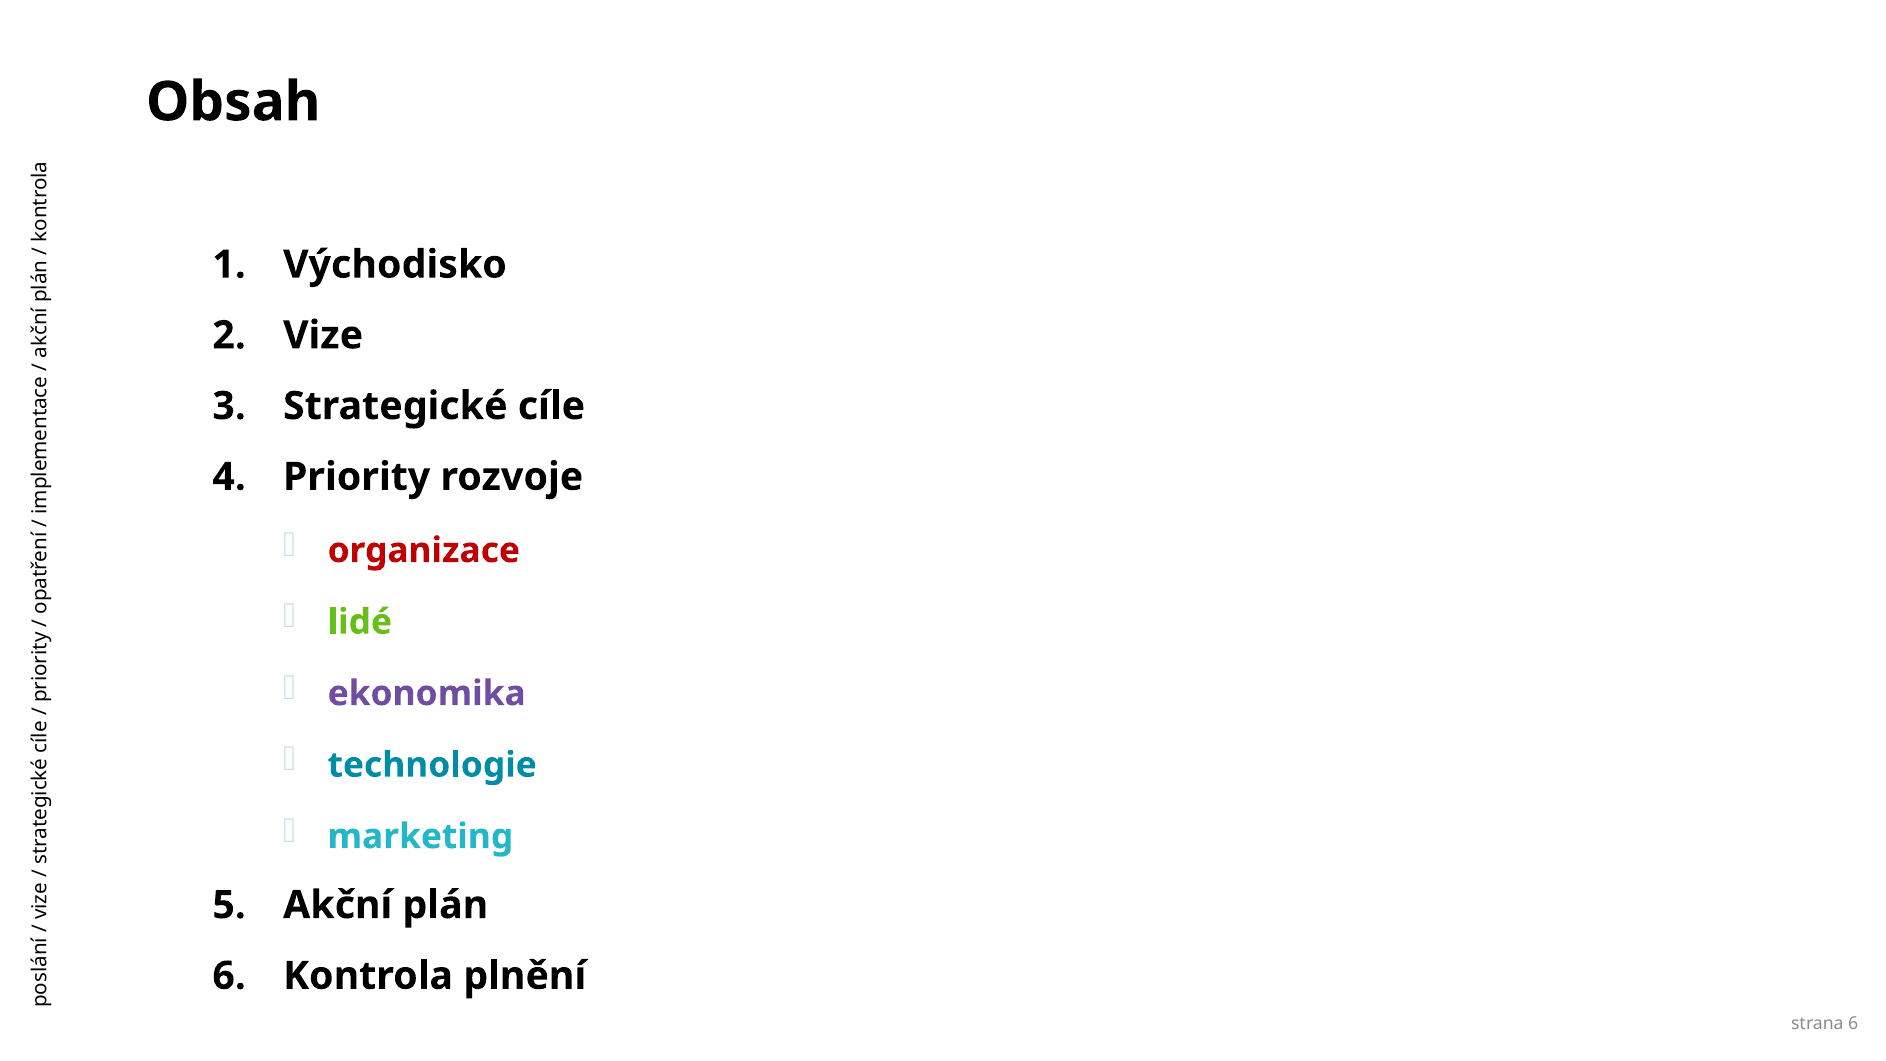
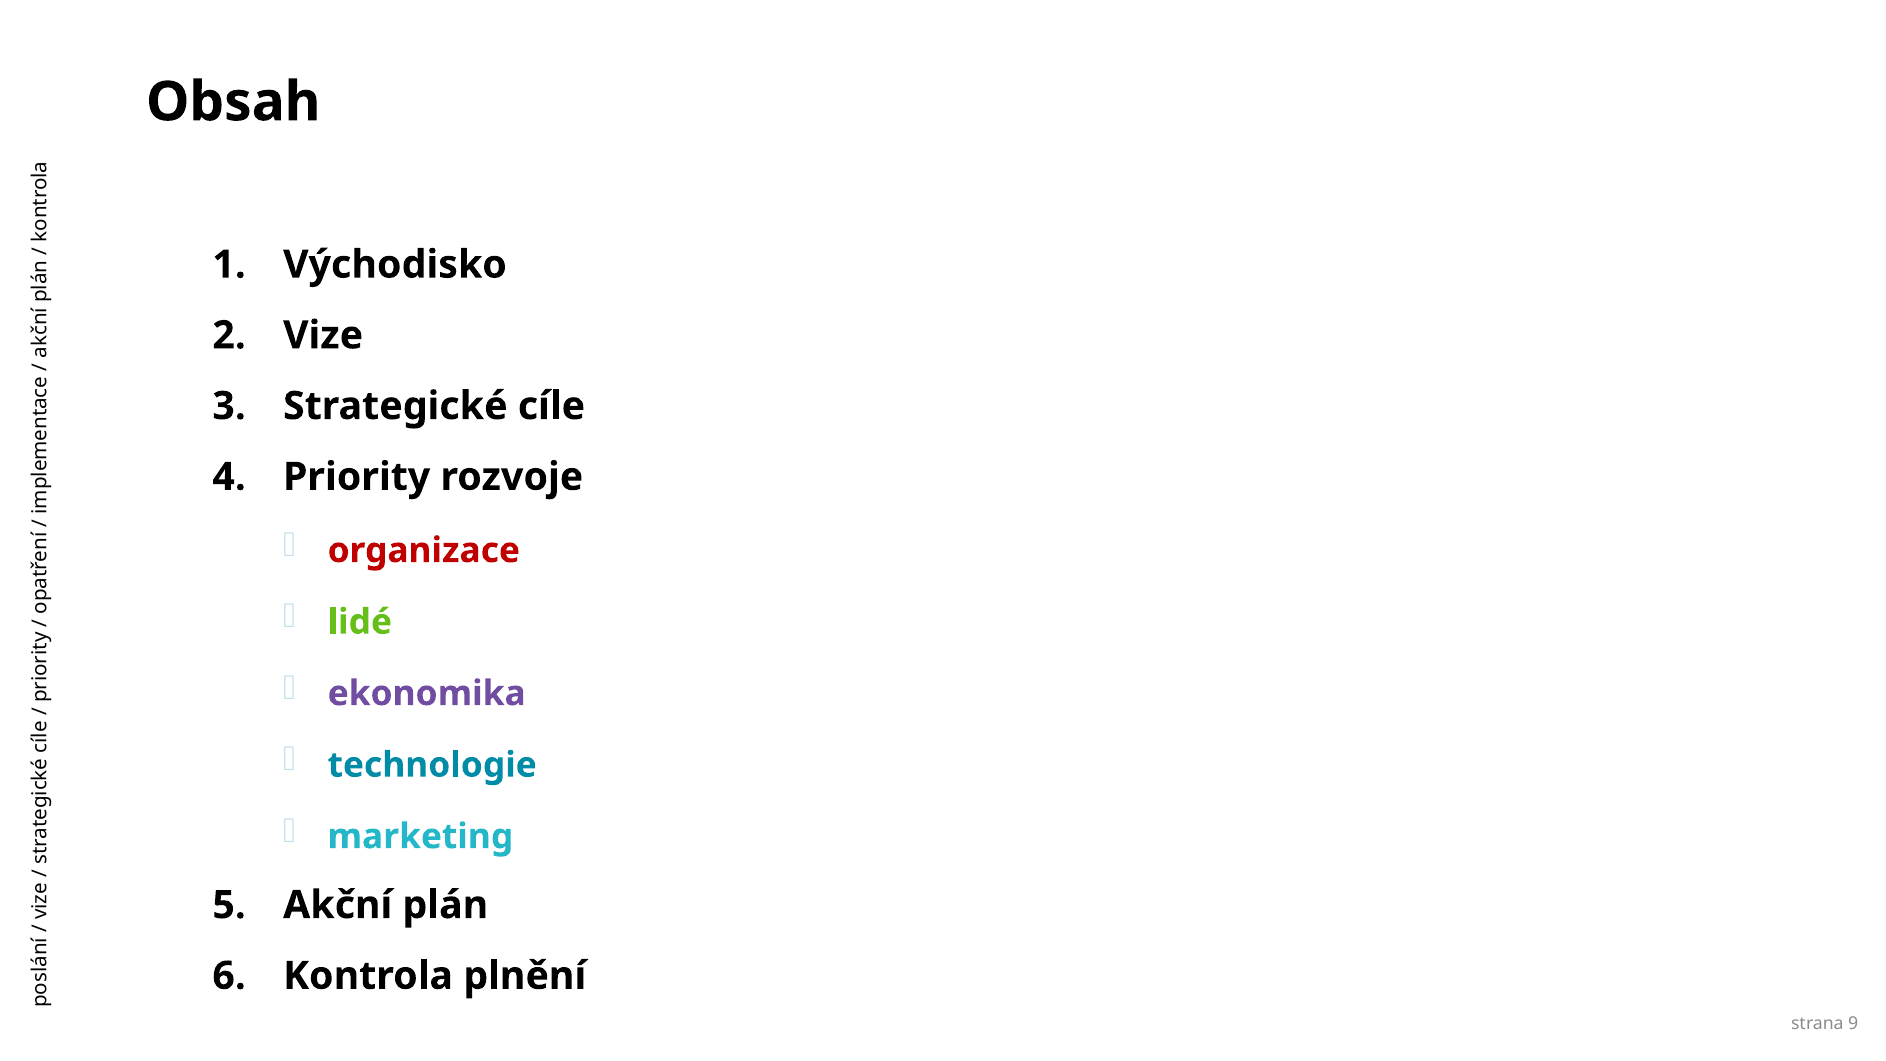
strana 6: 6 -> 9 (1853, 1024)
